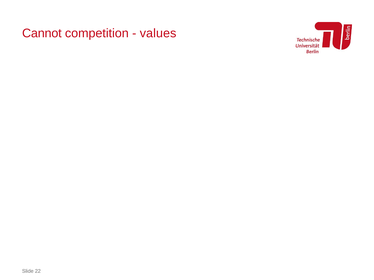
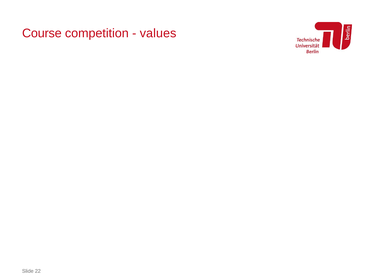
Cannot: Cannot -> Course (42, 33)
